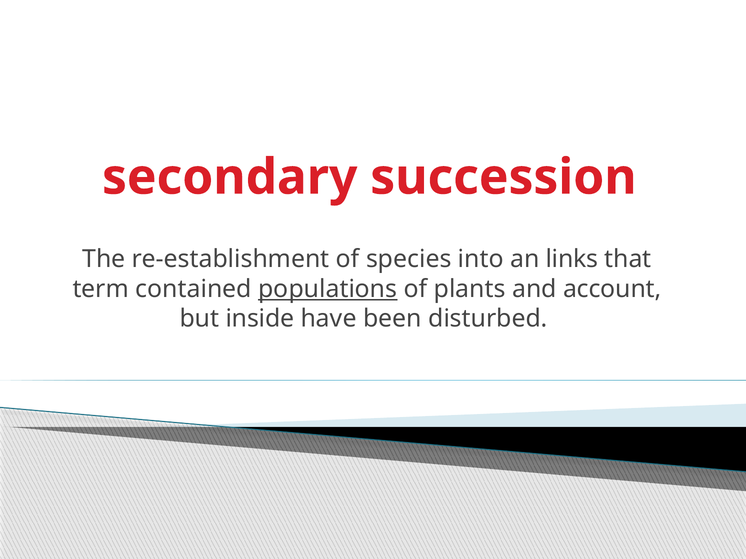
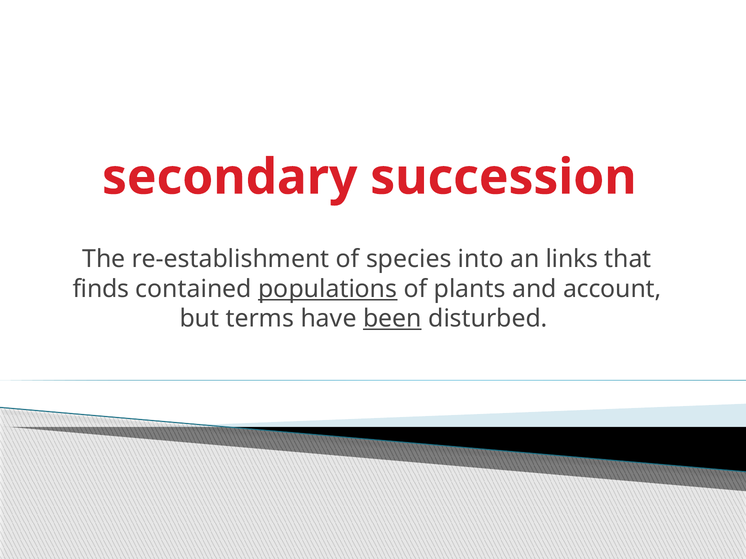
term: term -> finds (101, 289)
inside: inside -> terms (260, 319)
been underline: none -> present (392, 319)
